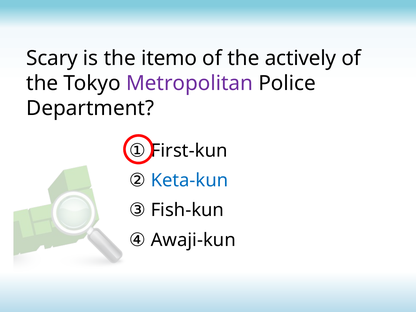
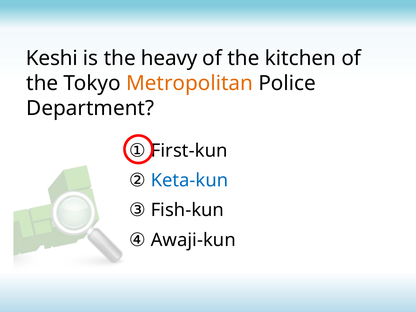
Scary: Scary -> Keshi (52, 58)
itemo: itemo -> heavy (169, 58)
actively: actively -> kitchen (300, 58)
Metropolitan colour: purple -> orange (190, 83)
